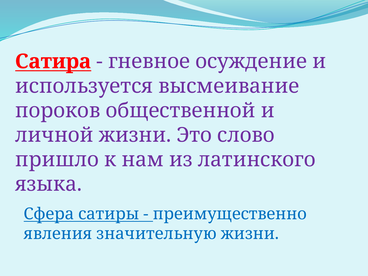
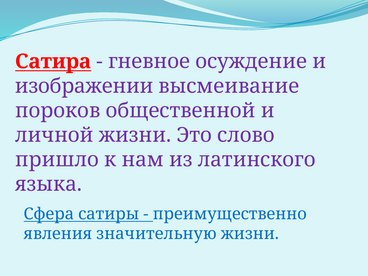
используется: используется -> изображении (84, 86)
